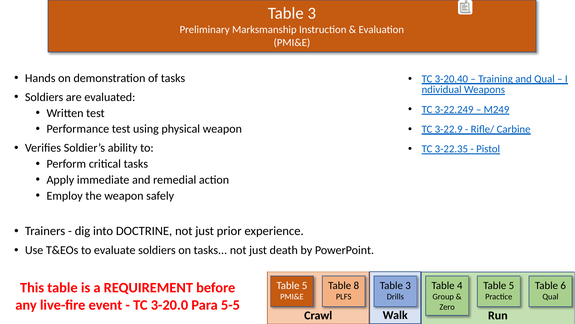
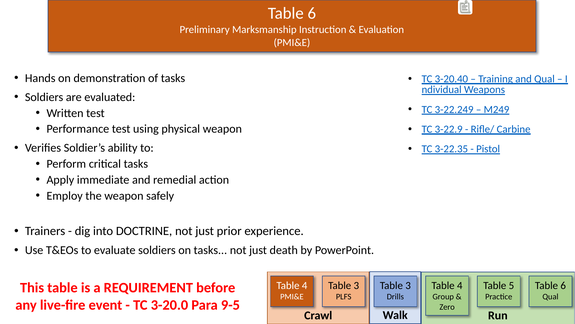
3: 3 -> 6 (312, 13)
5: 5 -> 4 (305, 285)
8: 8 -> 3 (356, 285)
5-5: 5-5 -> 9-5 (230, 305)
